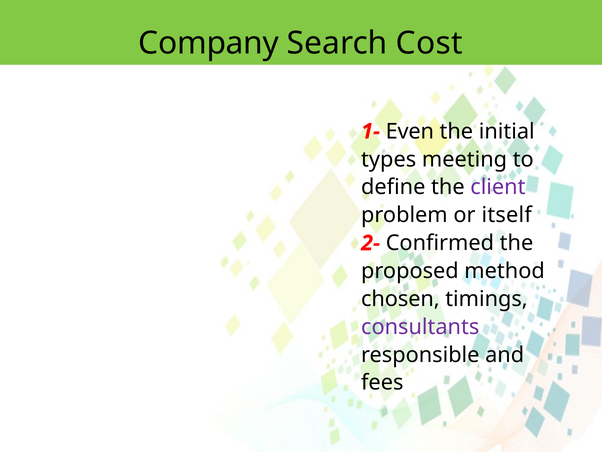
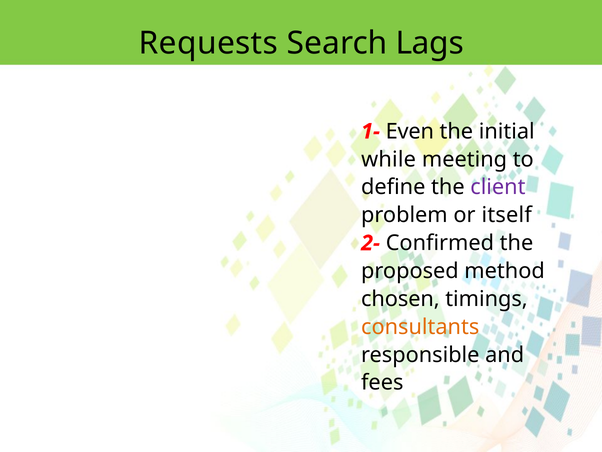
Company: Company -> Requests (208, 43)
Cost: Cost -> Lags (430, 43)
types: types -> while (389, 159)
consultants colour: purple -> orange (420, 327)
